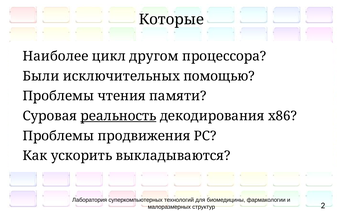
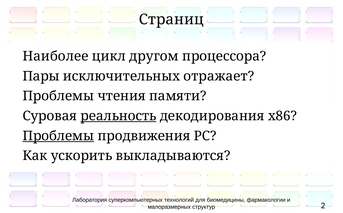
Которые: Которые -> Страниц (171, 19)
Были: Были -> Пары (41, 76)
помощью: помощью -> отражает (219, 76)
Проблемы underline: none -> present (58, 136)
